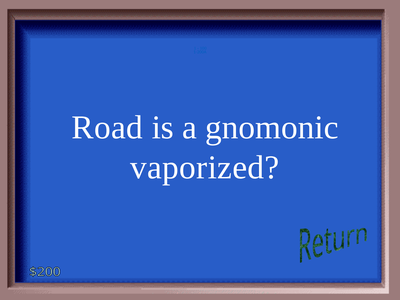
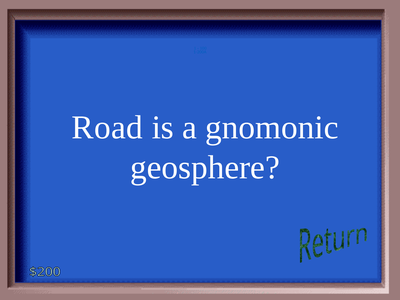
vaporized: vaporized -> geosphere (205, 168)
